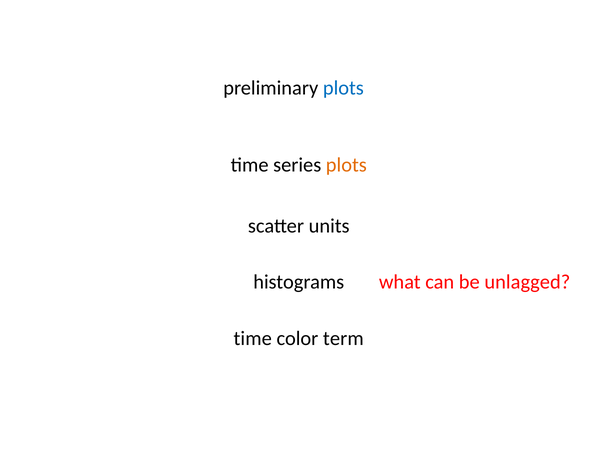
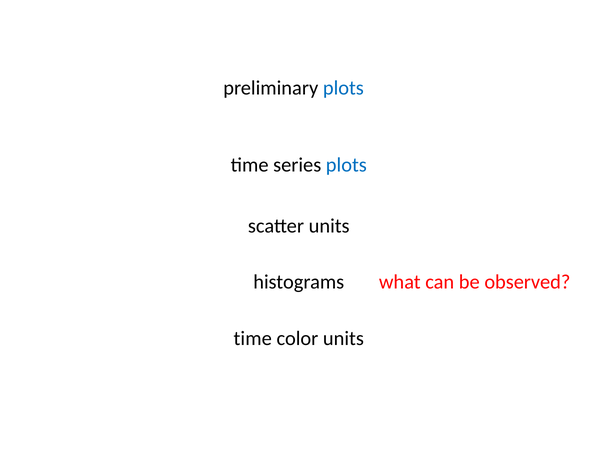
plots colour: orange -> blue (346, 165)
unlagged: unlagged -> observed (527, 282)
color term: term -> units (343, 338)
